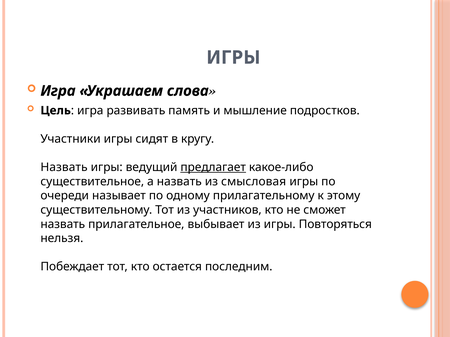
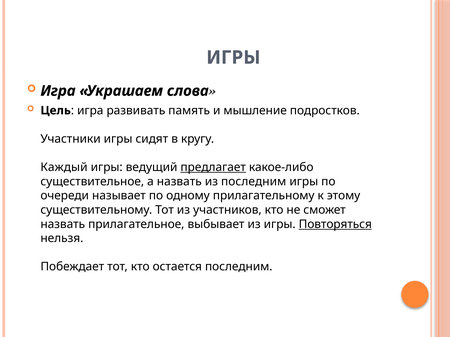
Назвать: Назвать -> Каждый (64, 168)
из смысловая: смысловая -> последним (254, 182)
Повторяться underline: none -> present (335, 224)
